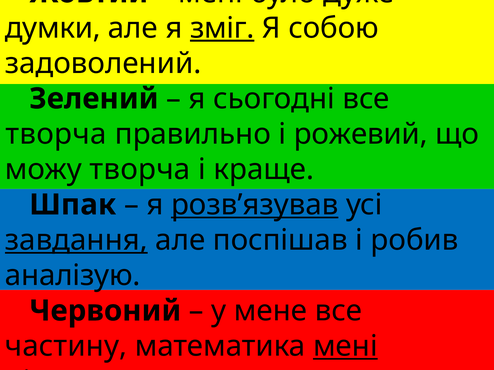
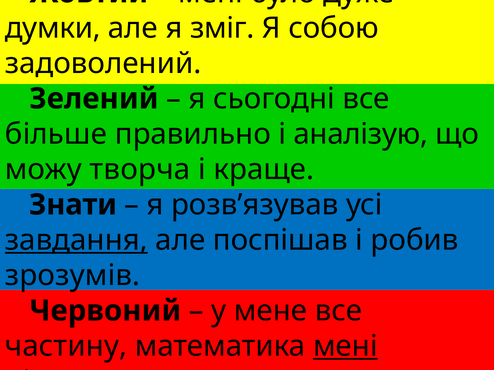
зміг underline: present -> none (222, 28)
творча: творча -> більше (56, 134)
рожевий: рожевий -> аналізую (361, 134)
Шпак: Шпак -> Знати (73, 205)
розв’язував underline: present -> none (255, 205)
аналізую: аналізую -> зрозумів (73, 276)
